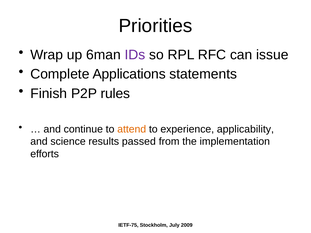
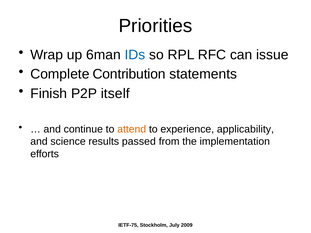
IDs colour: purple -> blue (135, 55)
Applications: Applications -> Contribution (129, 74)
rules: rules -> itself (115, 94)
